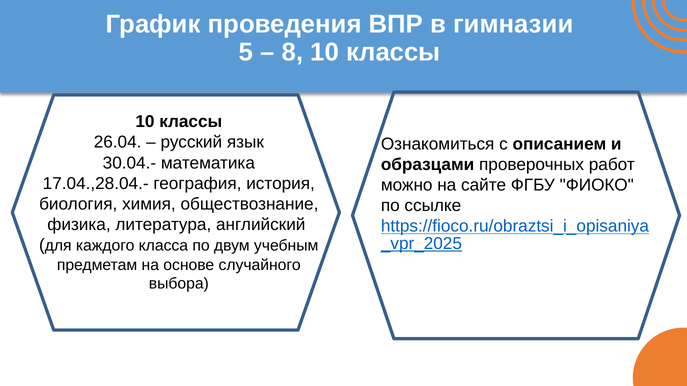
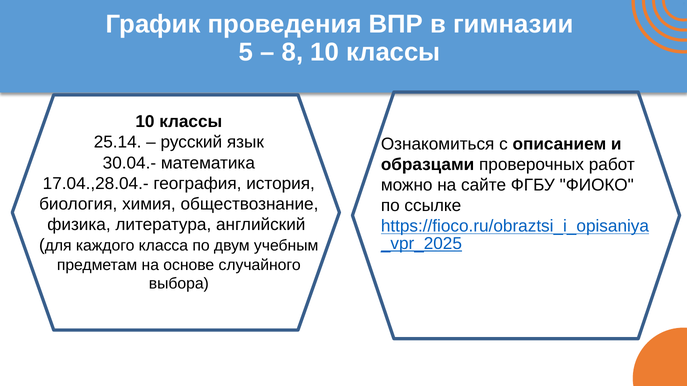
26.04: 26.04 -> 25.14 (118, 142)
